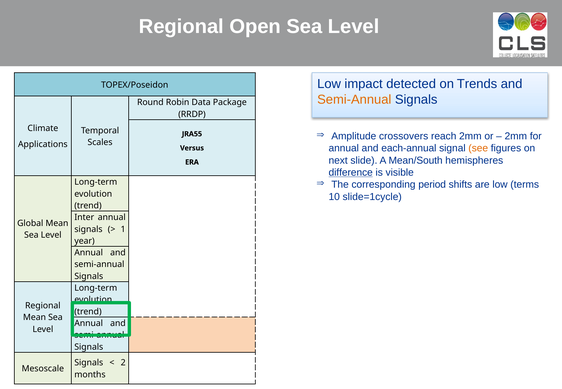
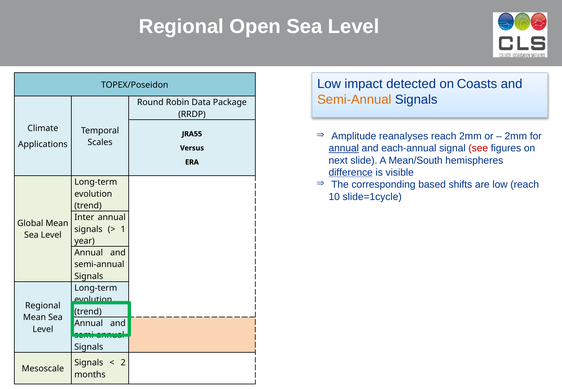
Trends: Trends -> Coasts (477, 84)
crossovers: crossovers -> reanalyses (404, 136)
annual underline: none -> present (344, 148)
see colour: orange -> red (478, 148)
period: period -> based (432, 185)
low terms: terms -> reach (525, 185)
